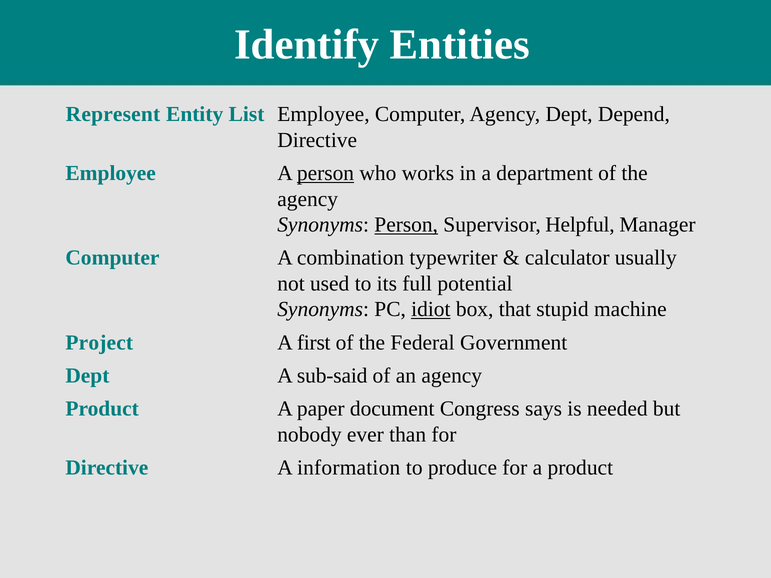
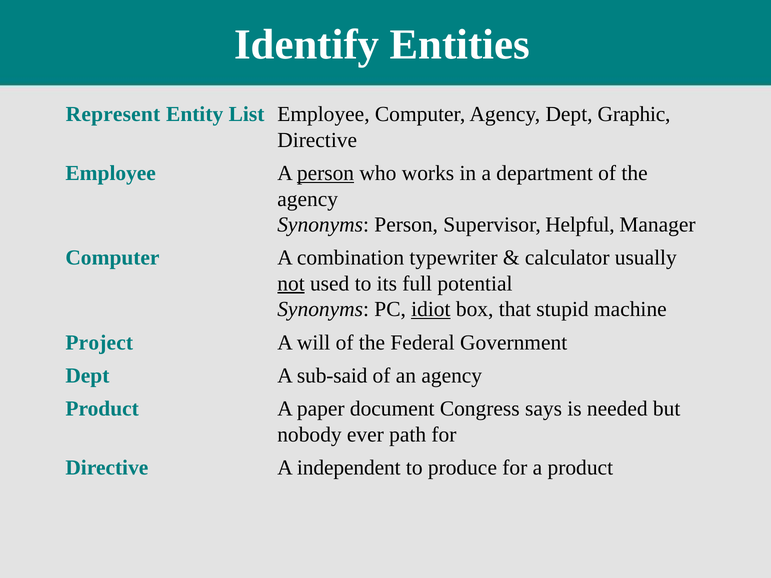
Depend: Depend -> Graphic (634, 114)
Person underline: present -> none (406, 225)
not underline: none -> present (291, 284)
first: first -> will (314, 343)
than: than -> path (408, 435)
information: information -> independent (349, 468)
